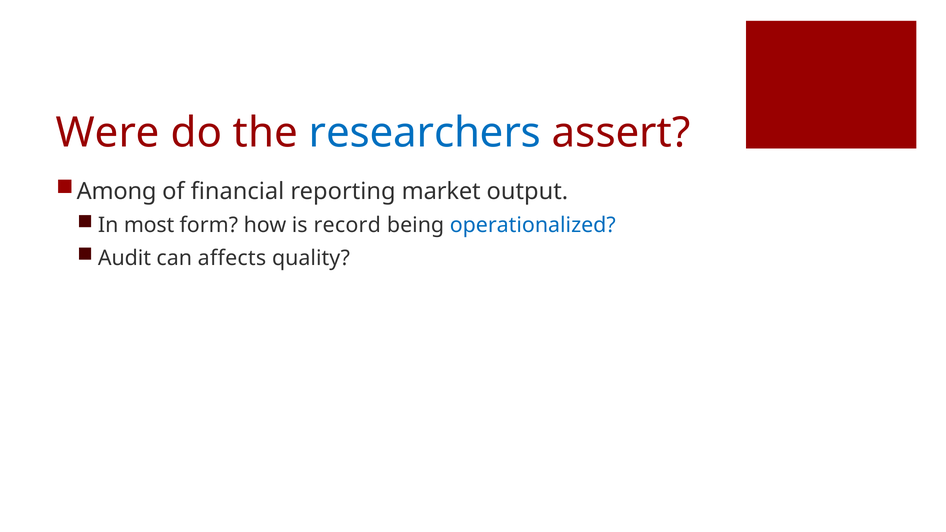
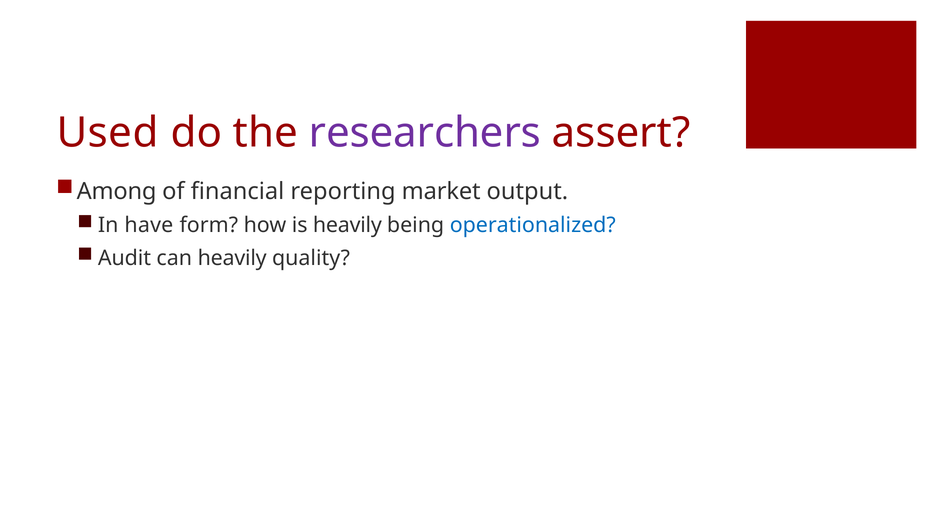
Were: Were -> Used (108, 133)
researchers colour: blue -> purple (425, 133)
most: most -> have (149, 225)
is record: record -> heavily (347, 225)
can affects: affects -> heavily (232, 258)
